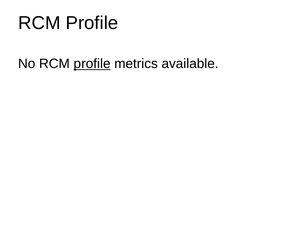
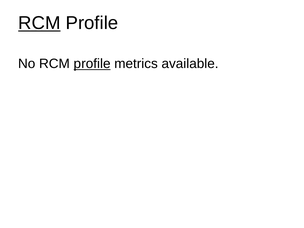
RCM underline: none -> present (39, 23)
